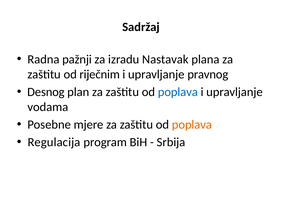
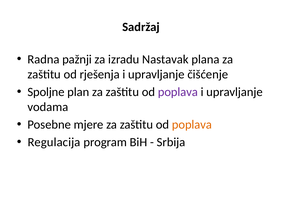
riječnim: riječnim -> rješenja (100, 74)
pravnog: pravnog -> čišćenje (208, 74)
Desnog: Desnog -> Spoljne (46, 92)
poplava colour: blue -> purple (178, 92)
